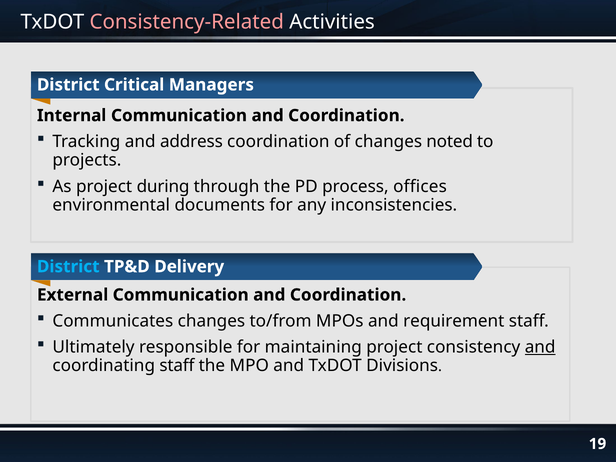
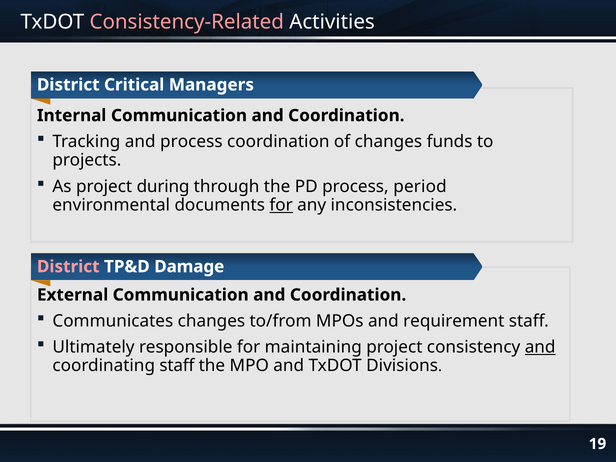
and address: address -> process (191, 142)
noted: noted -> funds (450, 142)
offices: offices -> period (420, 186)
for underline: none -> present (281, 205)
District colour: light blue -> pink (68, 267)
Delivery: Delivery -> Damage (189, 267)
